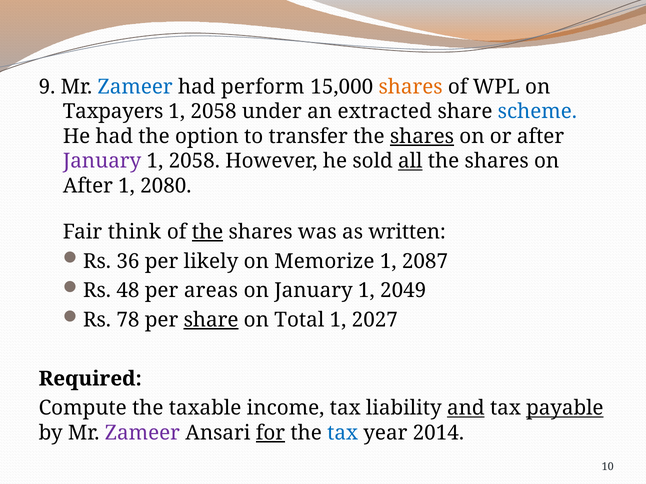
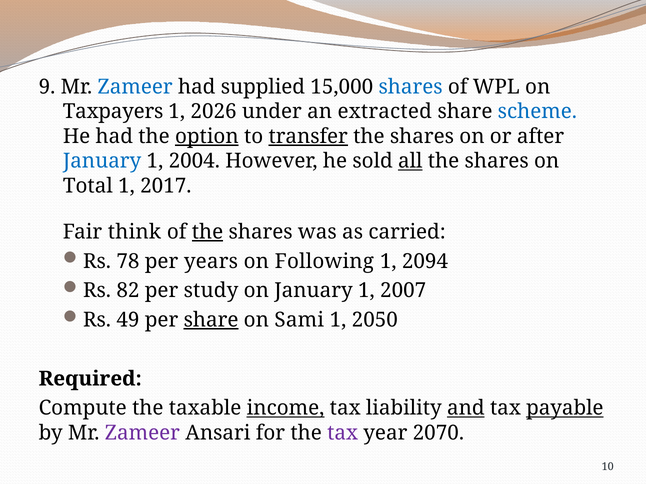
perform: perform -> supplied (263, 87)
shares colour: orange -> blue (411, 87)
2058: 2058 -> 2026 (214, 112)
option underline: none -> present (207, 136)
transfer underline: none -> present (308, 136)
shares underline: present -> none (422, 136)
January colour: purple -> blue (102, 161)
2058: 2058 -> 2004 (194, 161)
After: After -> Total (88, 186)
2080: 2080 -> 2017 (166, 186)
written: written -> carried (407, 232)
36: 36 -> 78 (128, 261)
likely: likely -> years (211, 261)
Memorize: Memorize -> Following (324, 261)
2087: 2087 -> 2094 (425, 261)
48: 48 -> 82 (128, 291)
areas: areas -> study (211, 291)
2049: 2049 -> 2007 (403, 291)
78: 78 -> 49 (128, 320)
Total: Total -> Sami (299, 320)
2027: 2027 -> 2050 (375, 320)
income underline: none -> present (286, 408)
for underline: present -> none (270, 433)
tax colour: blue -> purple (343, 433)
2014: 2014 -> 2070 (438, 433)
